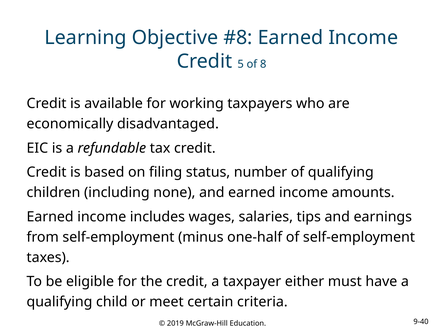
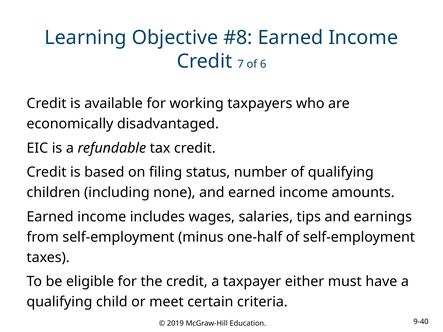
5: 5 -> 7 (241, 64)
8: 8 -> 6 (263, 64)
